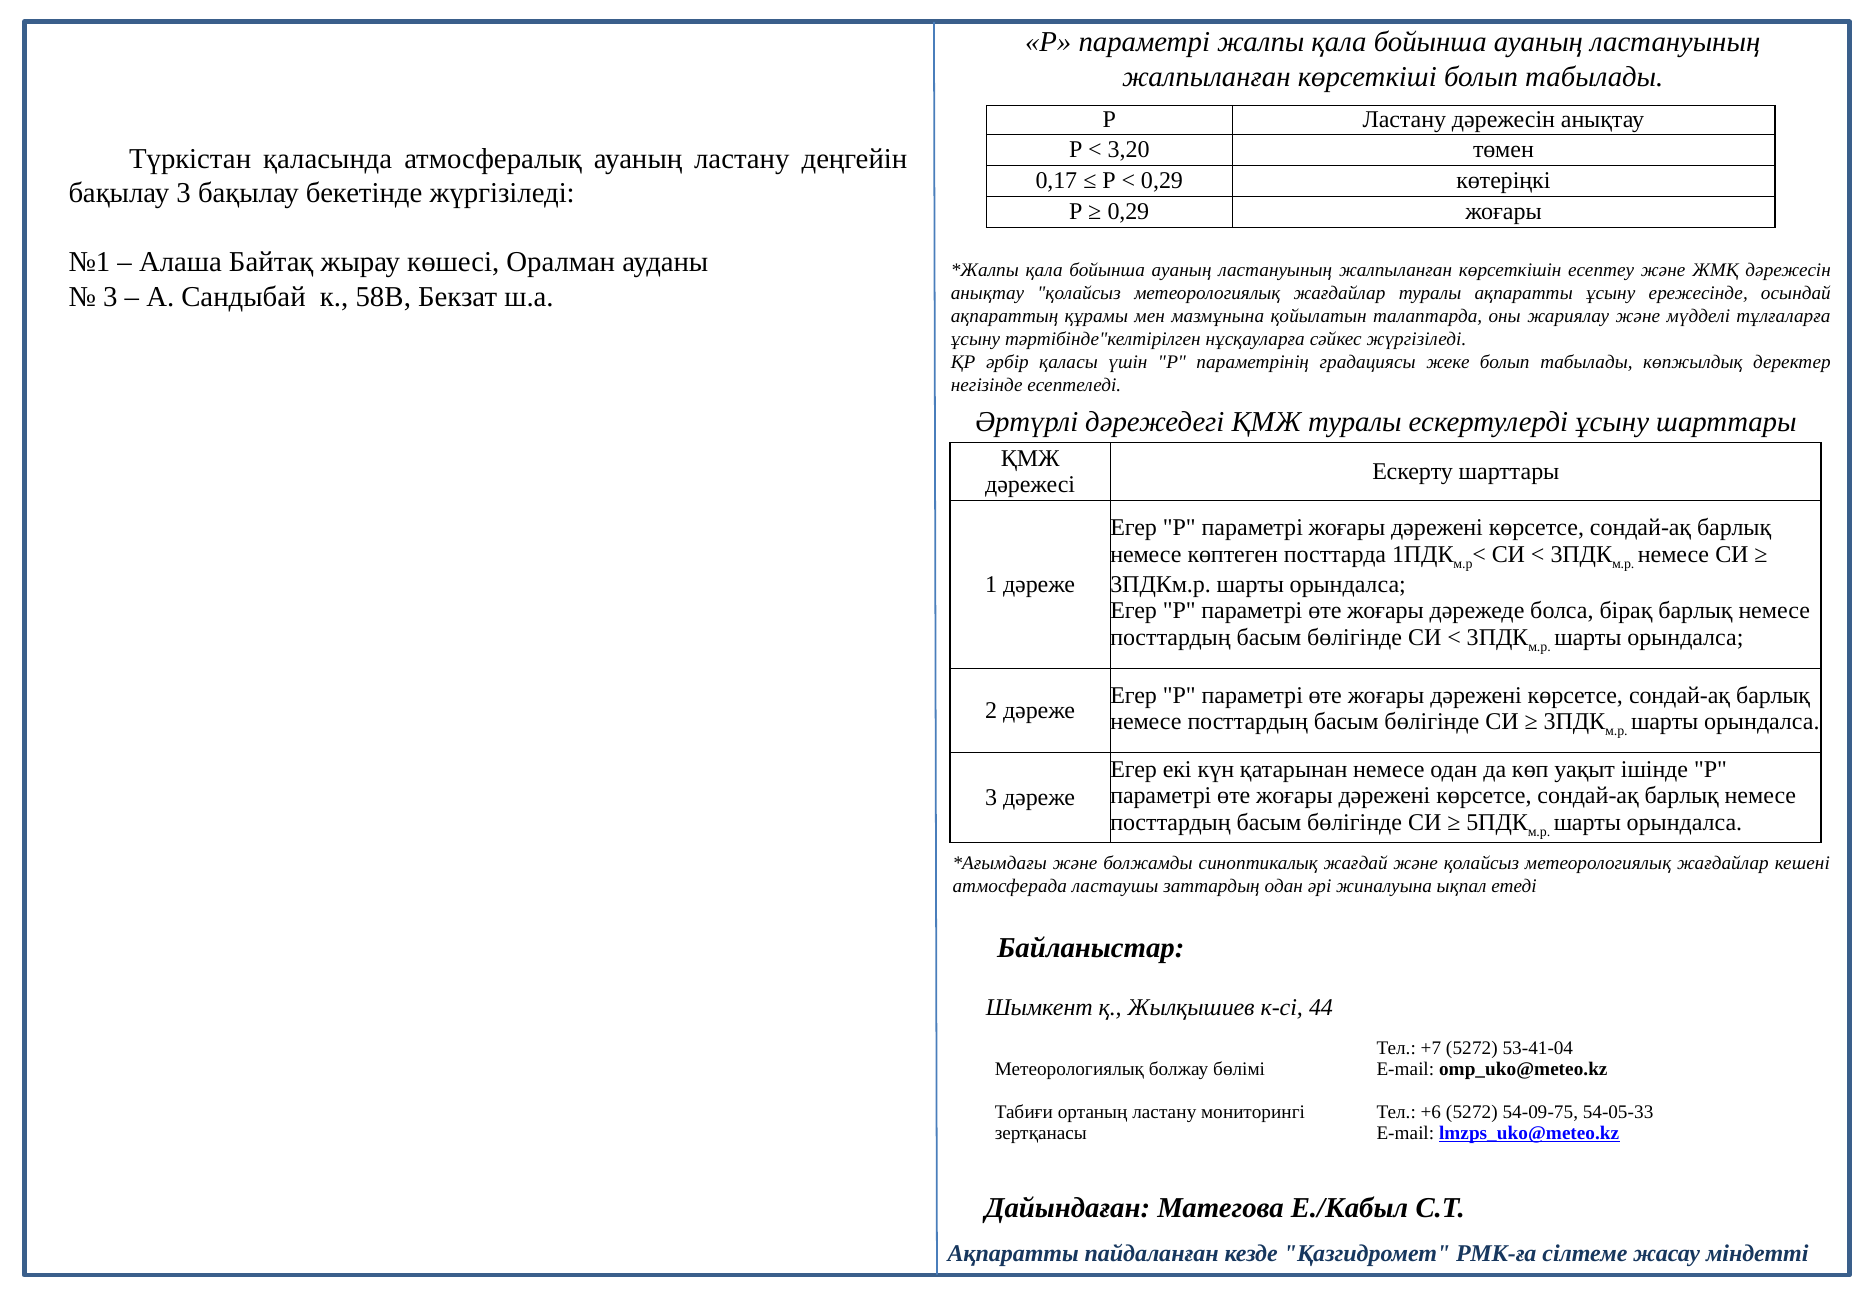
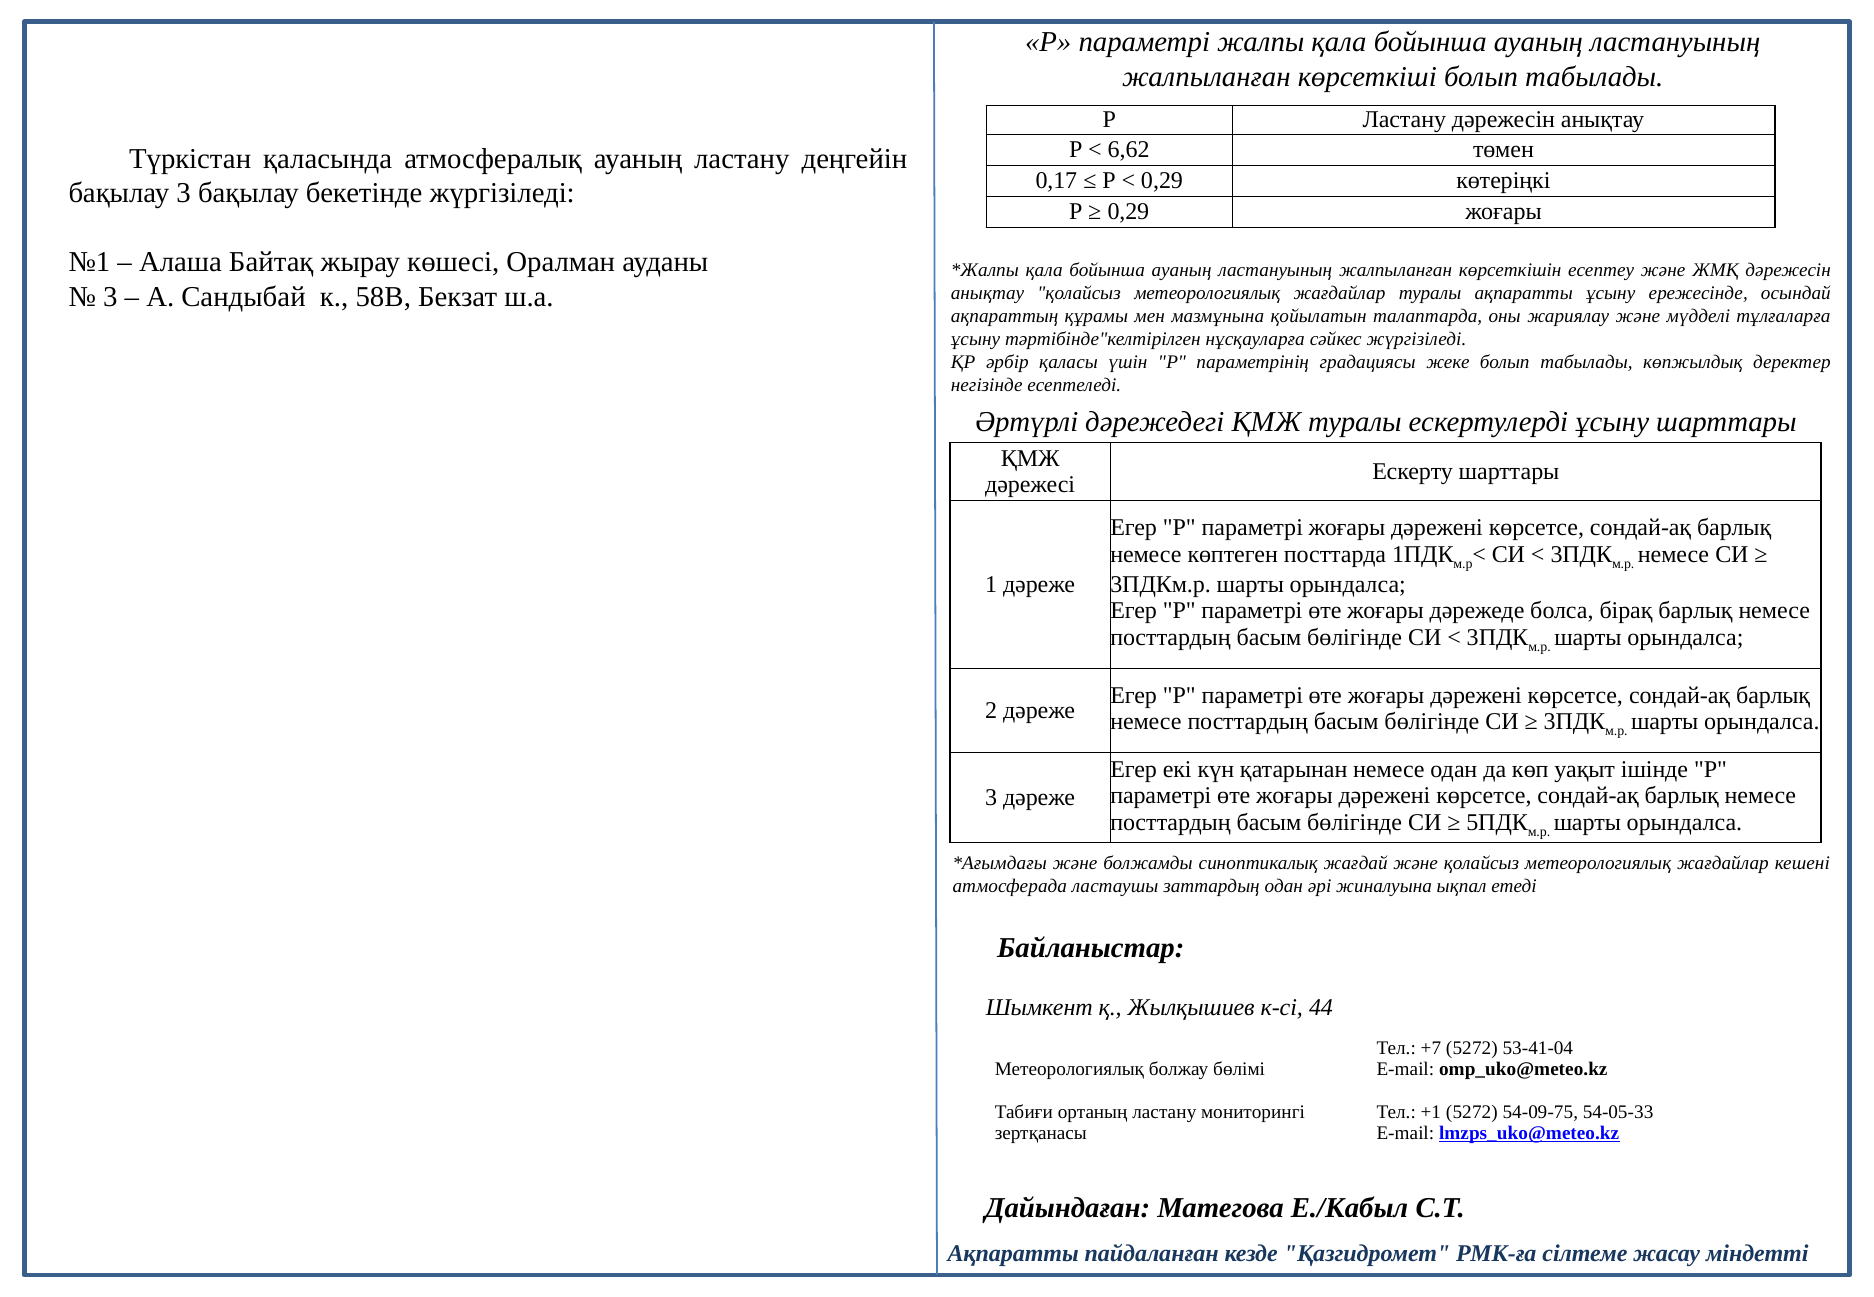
3,20: 3,20 -> 6,62 (1129, 150)
+6: +6 -> +1 (1431, 1112)
